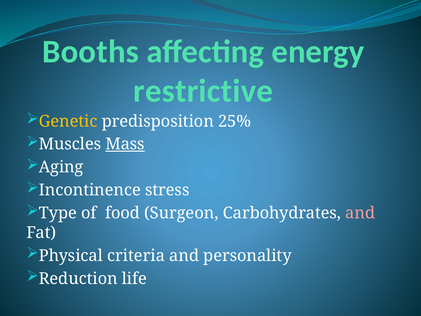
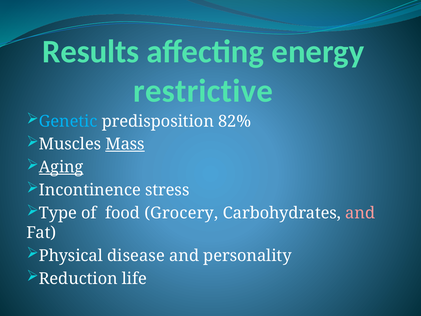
Booths: Booths -> Results (91, 51)
Genetic colour: yellow -> light blue (68, 121)
25%: 25% -> 82% (235, 121)
Aging underline: none -> present (61, 167)
Surgeon: Surgeon -> Grocery (181, 213)
criteria: criteria -> disease (136, 256)
